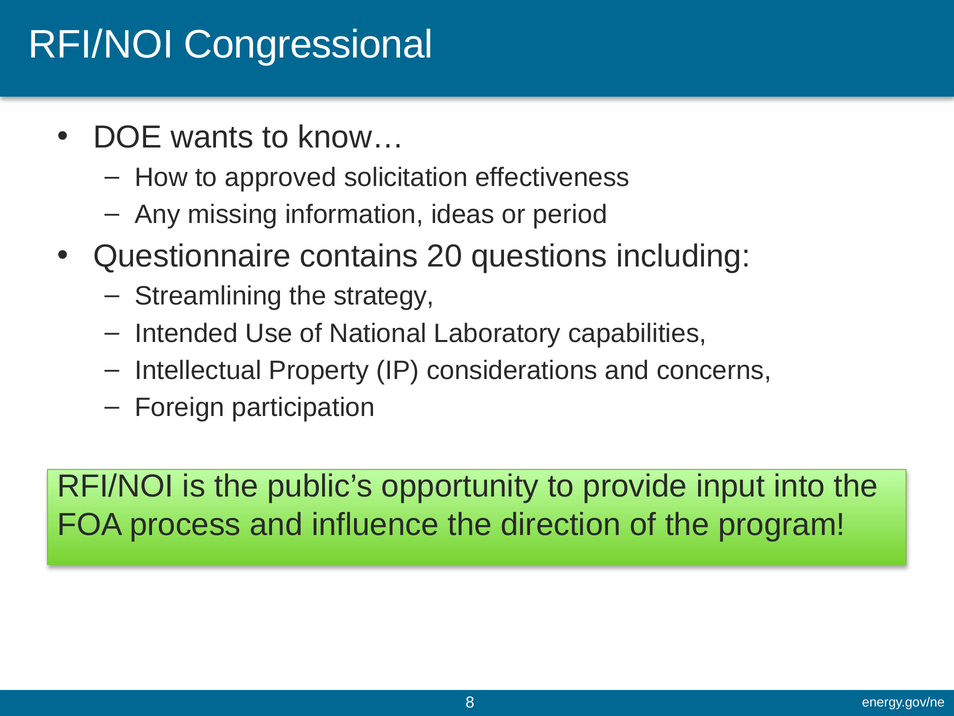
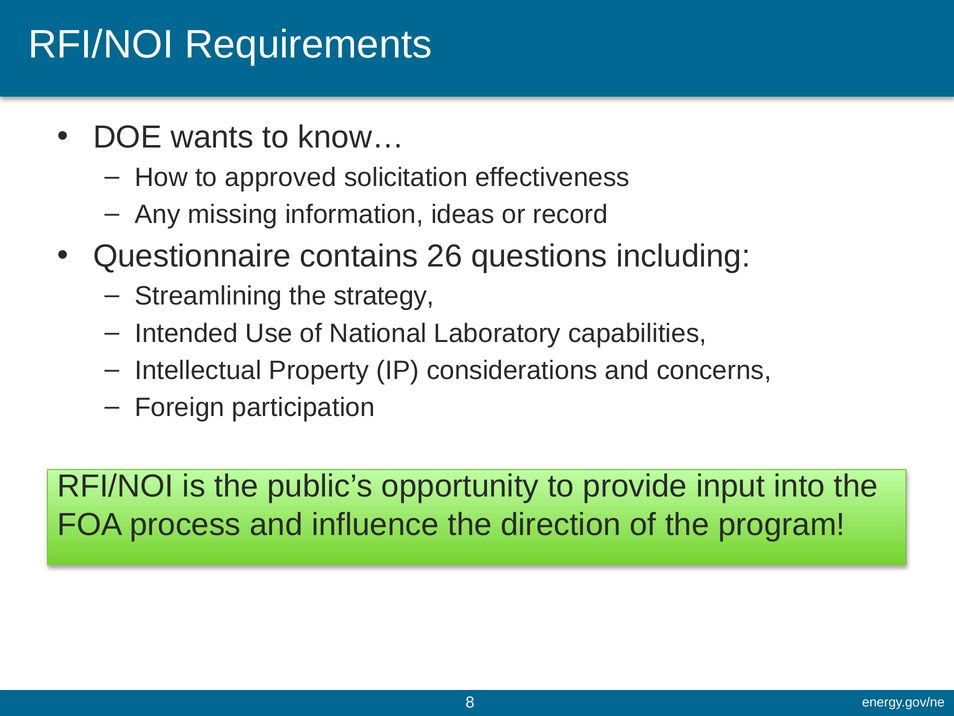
Congressional: Congressional -> Requirements (308, 45)
period: period -> record (570, 214)
20: 20 -> 26 (445, 256)
